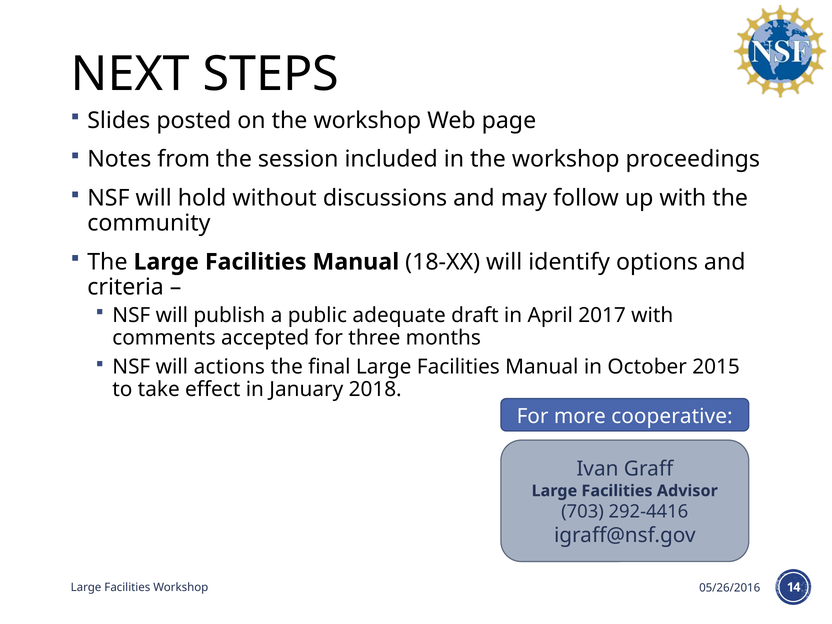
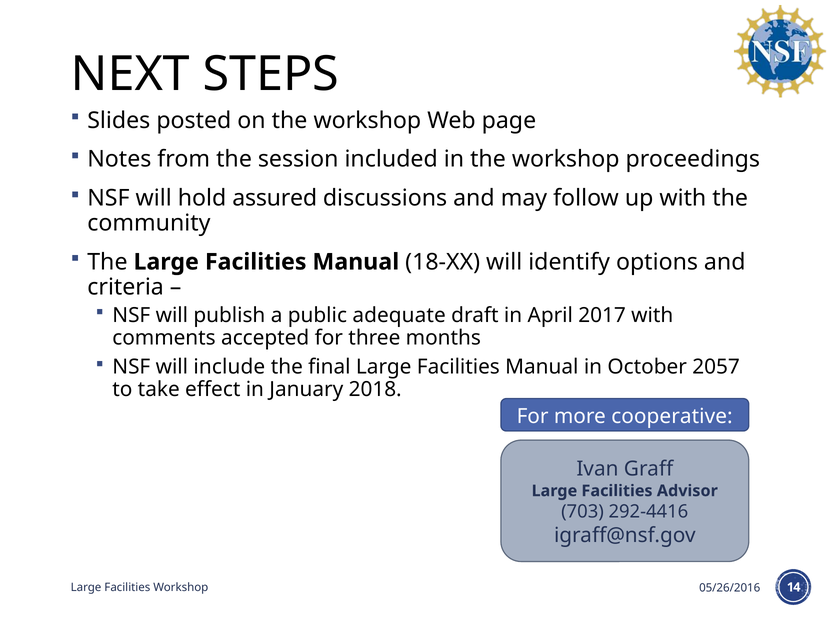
without: without -> assured (275, 198)
actions: actions -> include (229, 367)
2015: 2015 -> 2057 (716, 367)
